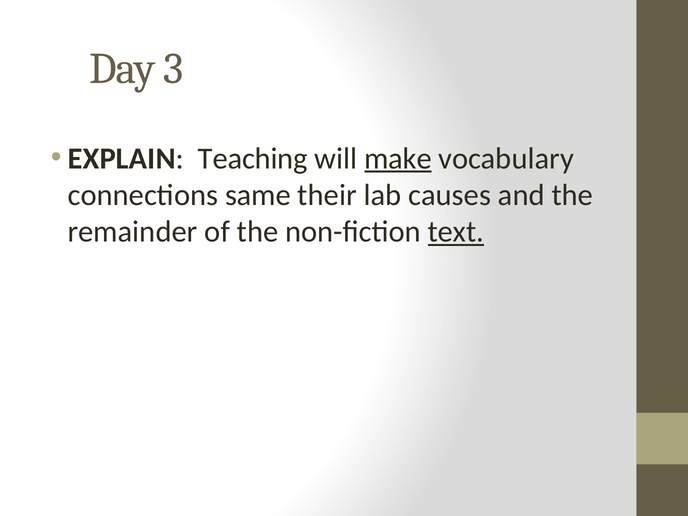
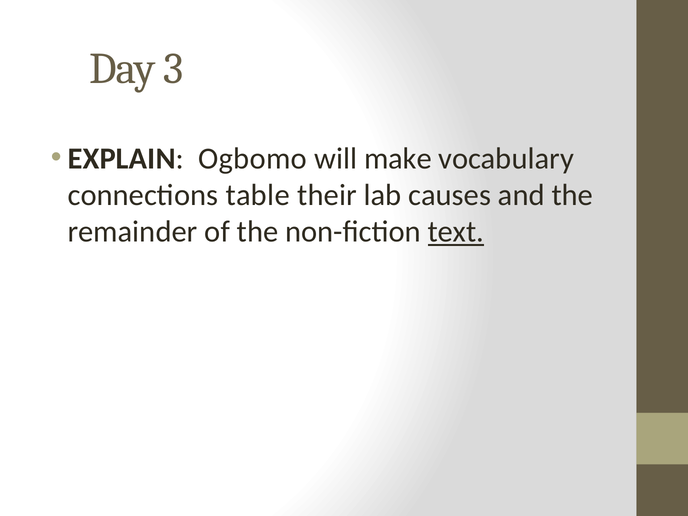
Teaching: Teaching -> Ogbomo (253, 158)
make underline: present -> none (398, 158)
same: same -> table (258, 195)
